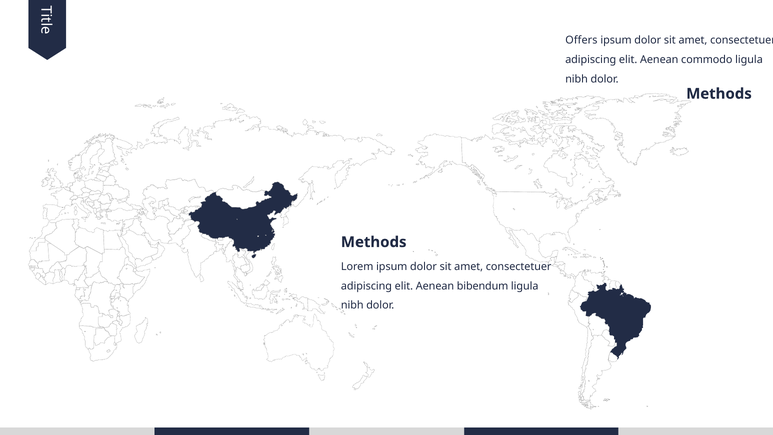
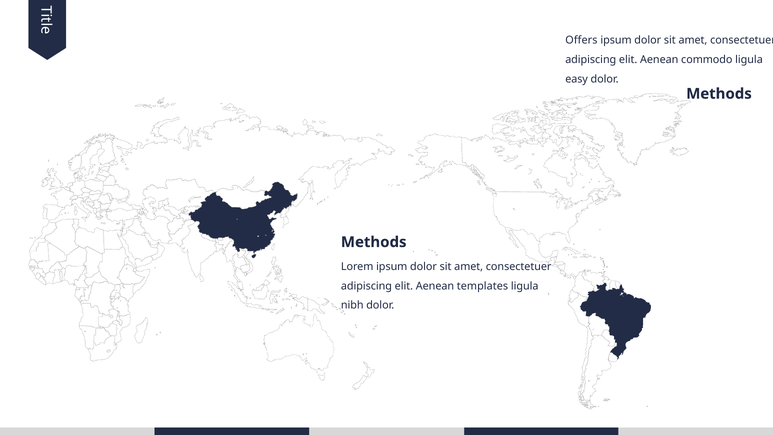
nibh: nibh -> easy (577, 79)
bibendum: bibendum -> templates (482, 286)
